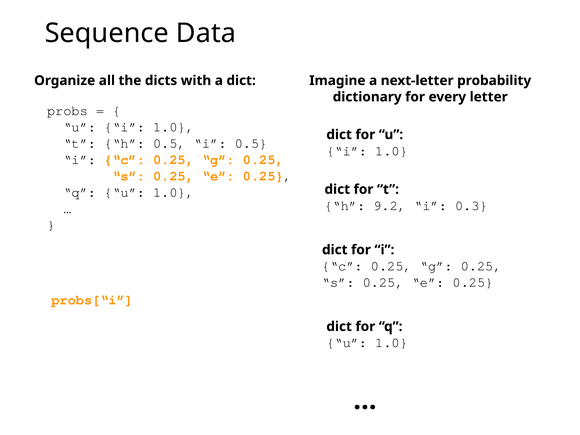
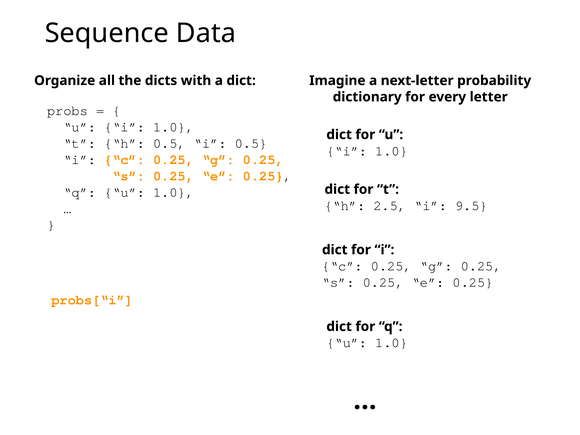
9.2: 9.2 -> 2.5 (390, 206)
0.3: 0.3 -> 9.5 (471, 206)
